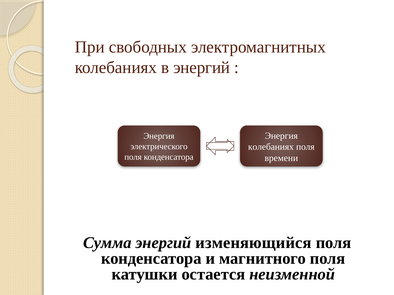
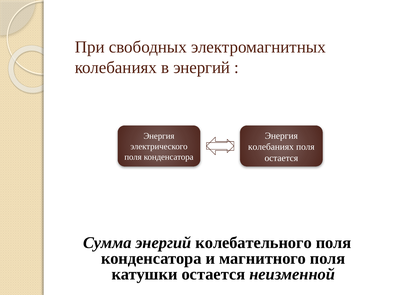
времени: времени -> остается (281, 158)
изменяющийся: изменяющийся -> колебательного (254, 243)
